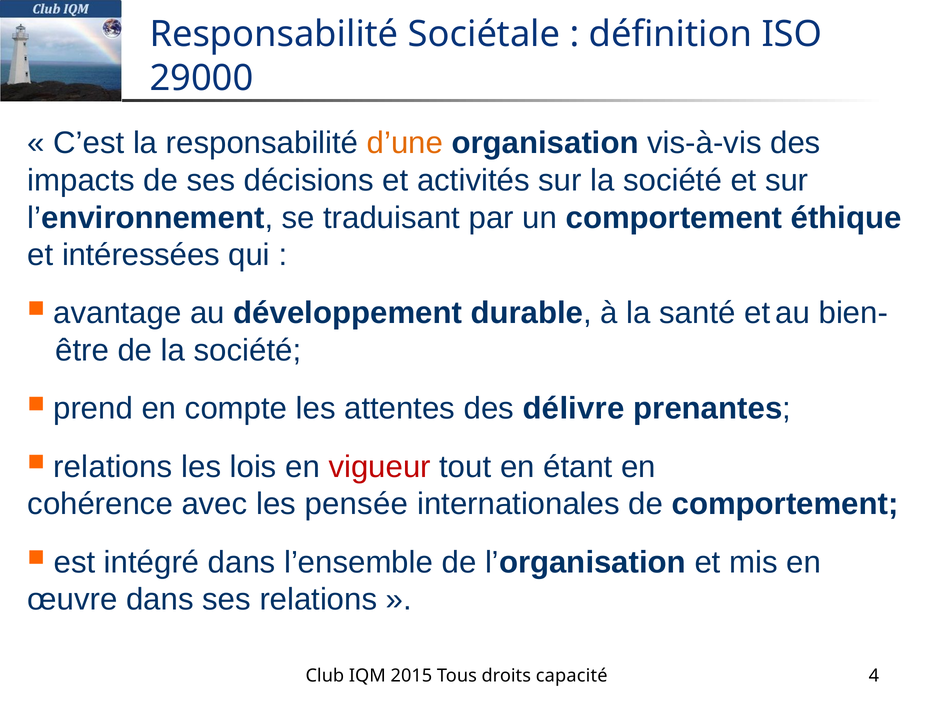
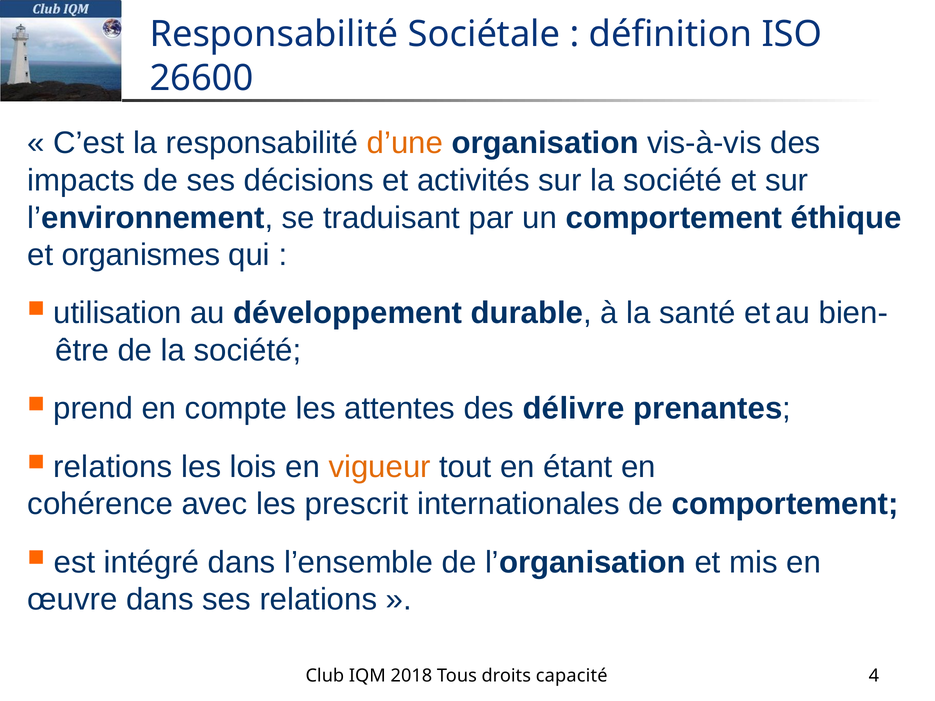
29000: 29000 -> 26600 (202, 78)
intéressées: intéressées -> organismes (141, 255)
avantage: avantage -> utilisation (117, 313)
vigueur colour: red -> orange (380, 467)
pensée: pensée -> prescrit (356, 504)
2015: 2015 -> 2018 (411, 676)
